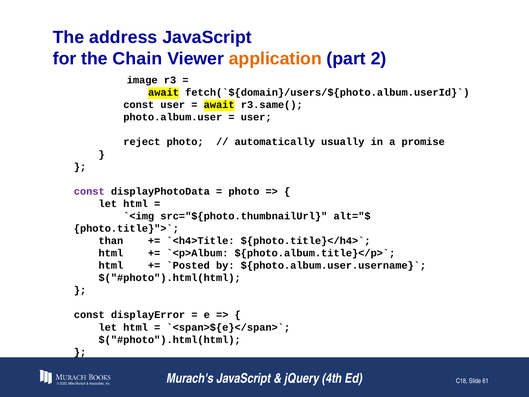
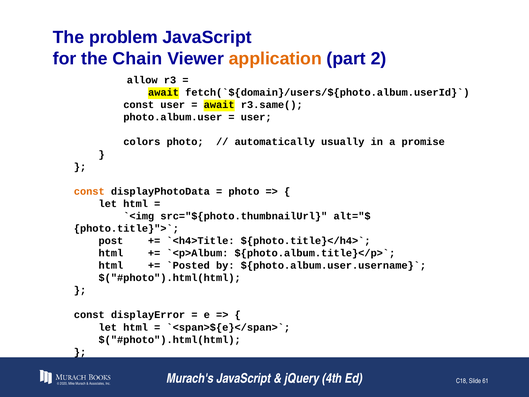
address: address -> problem (123, 37)
image: image -> allow (142, 80)
reject: reject -> colors (142, 142)
const colour: purple -> orange (89, 191)
than: than -> post (111, 241)
